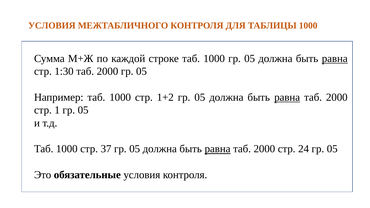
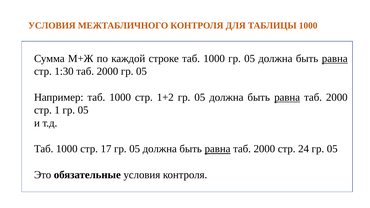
37: 37 -> 17 (106, 149)
